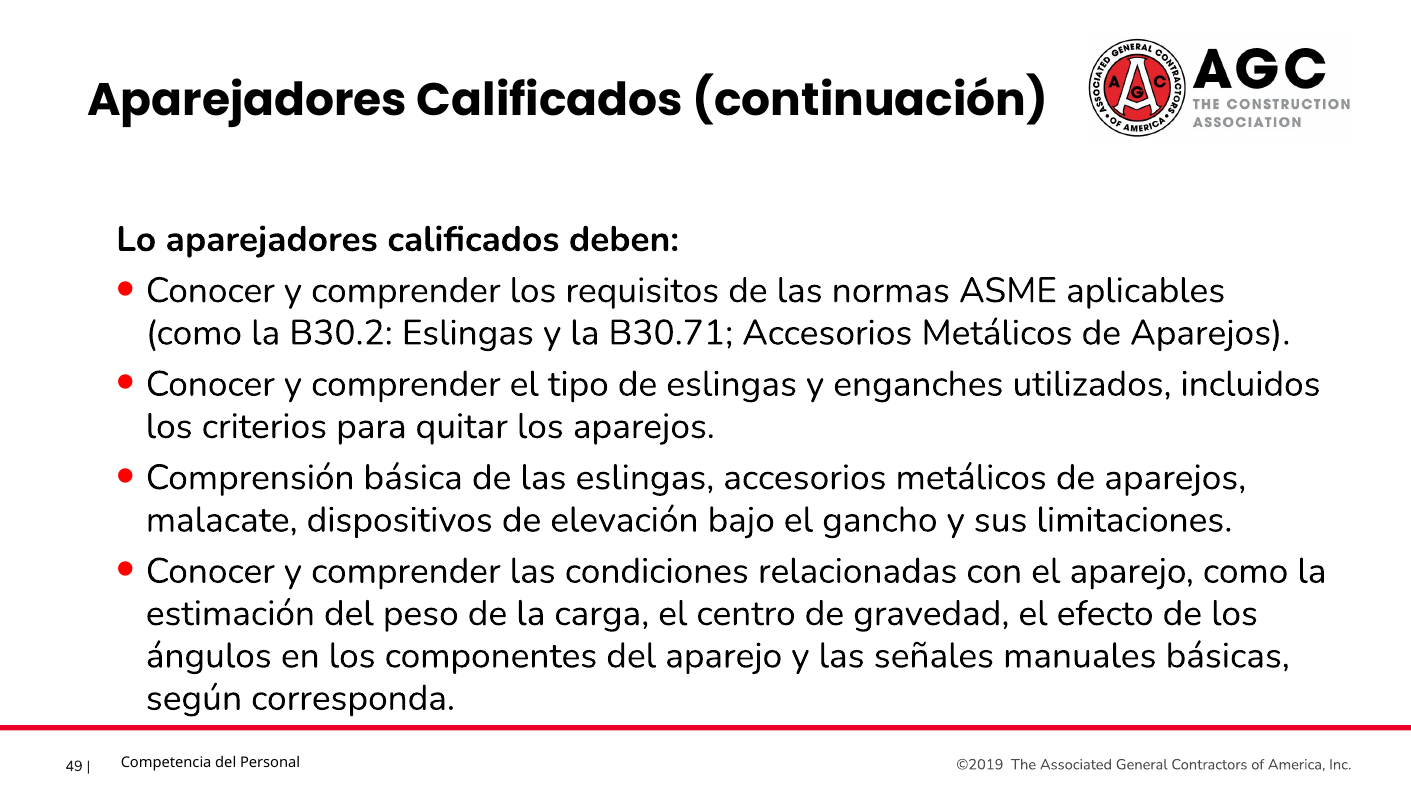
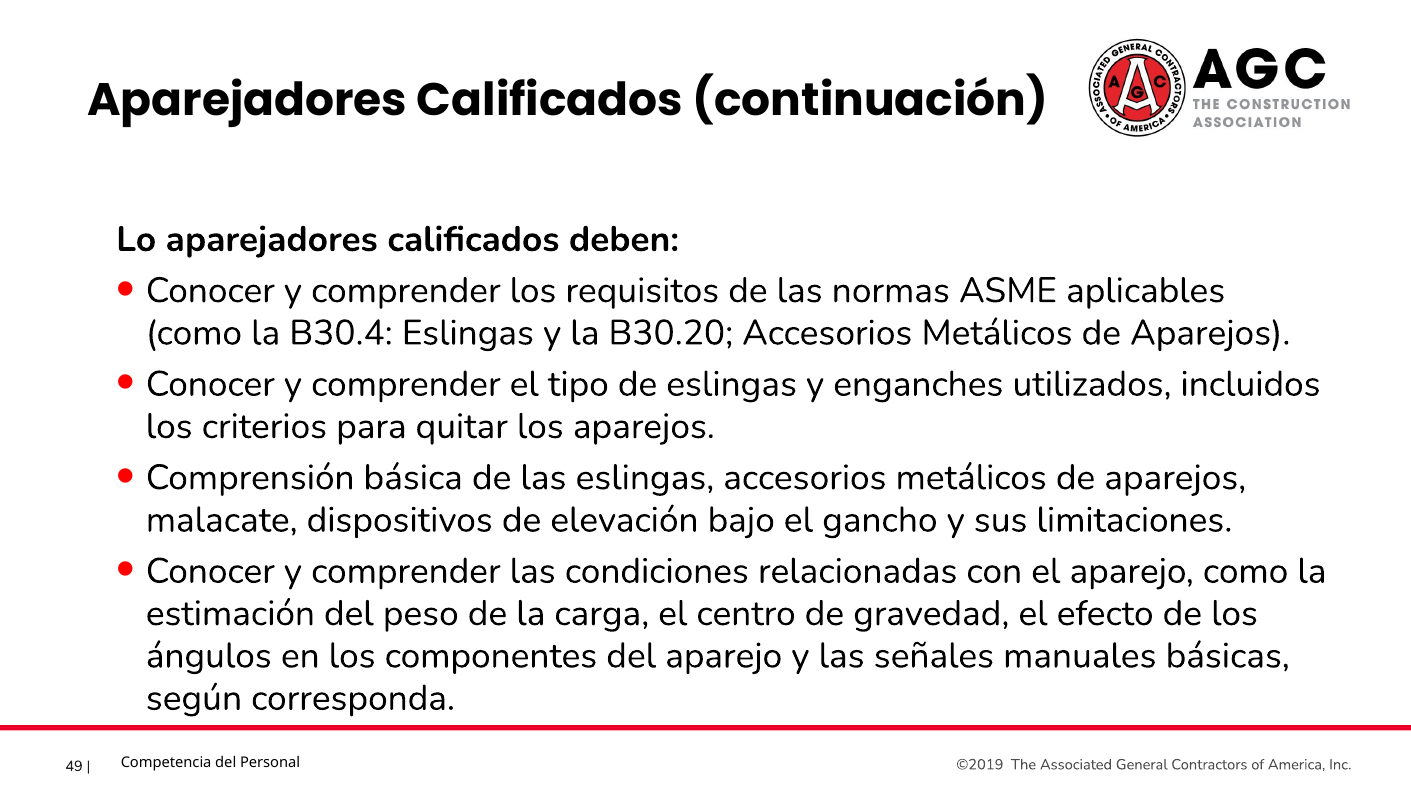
B30.2: B30.2 -> B30.4 (341, 333)
B30.71: B30.71 -> B30.20 (671, 333)
